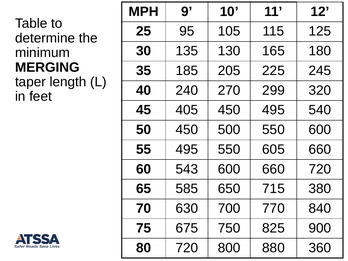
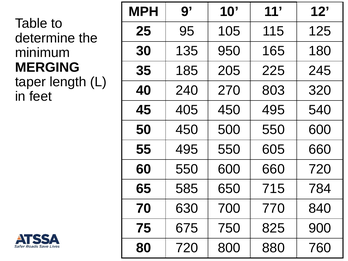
130: 130 -> 950 (229, 51)
299: 299 -> 803 (274, 90)
60 543: 543 -> 550 (187, 169)
380: 380 -> 784 (320, 189)
360: 360 -> 760 (320, 248)
